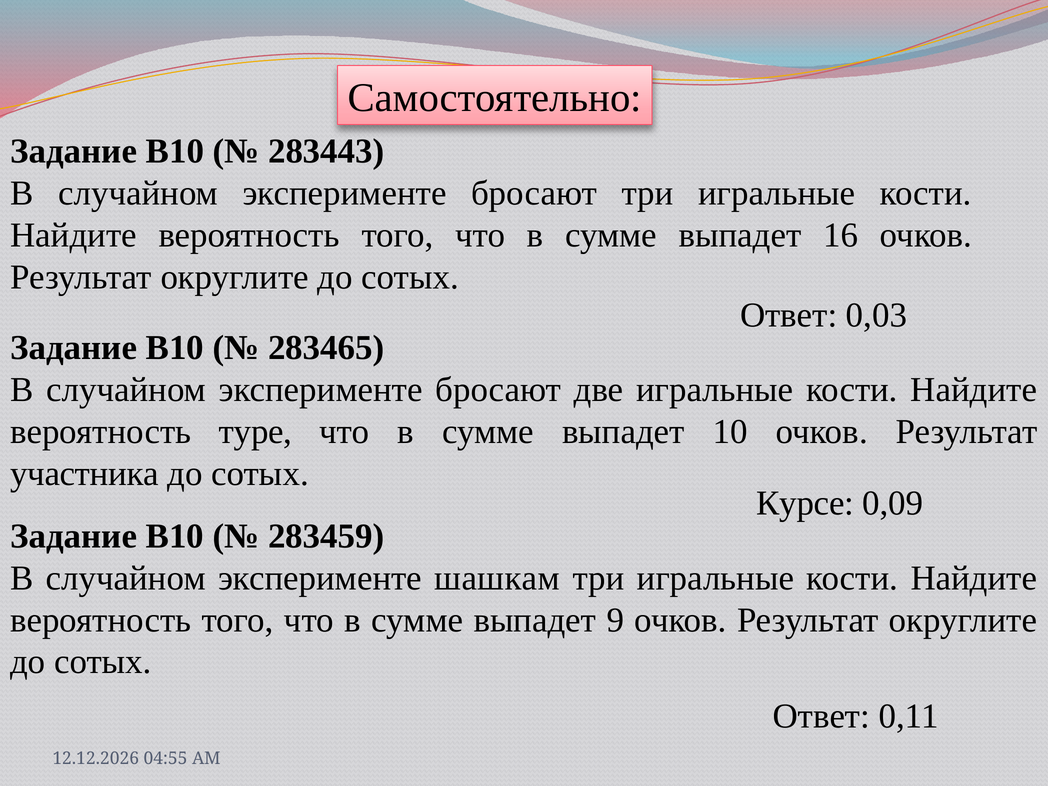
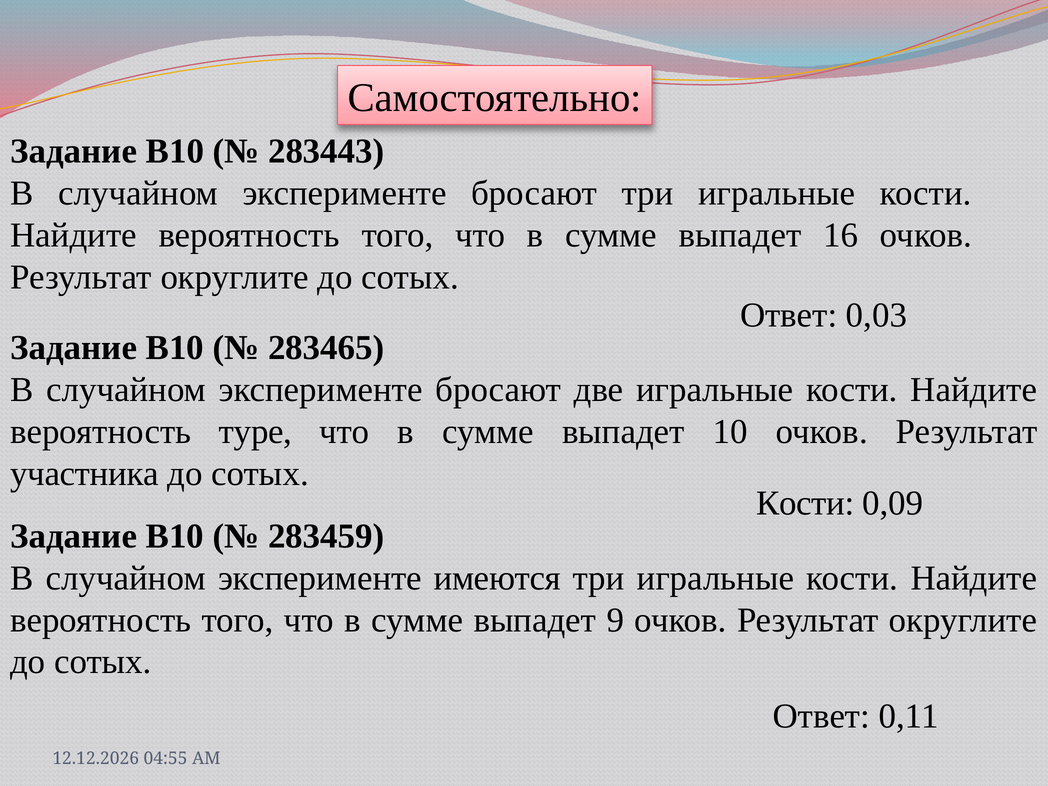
Курсе: Курсе -> Кости (805, 503)
шашкам: шашкам -> имеются (497, 578)
